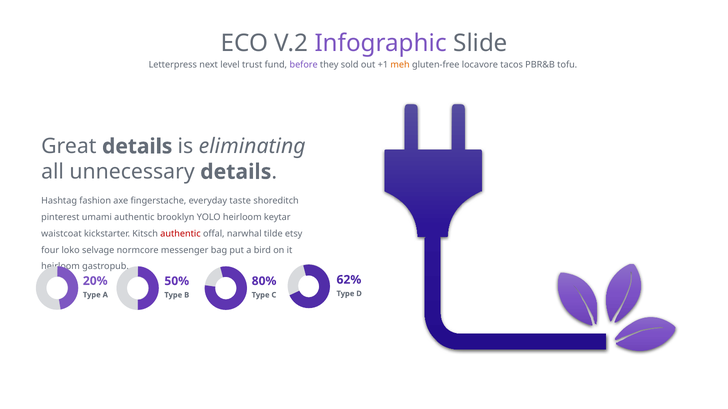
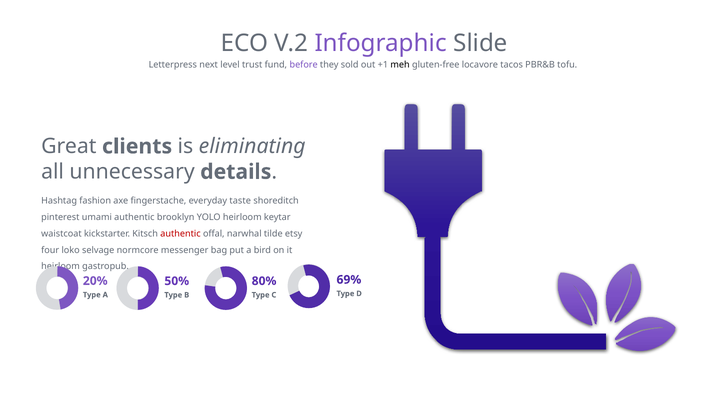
meh colour: orange -> black (400, 65)
Great details: details -> clients (137, 147)
62%: 62% -> 69% (349, 280)
